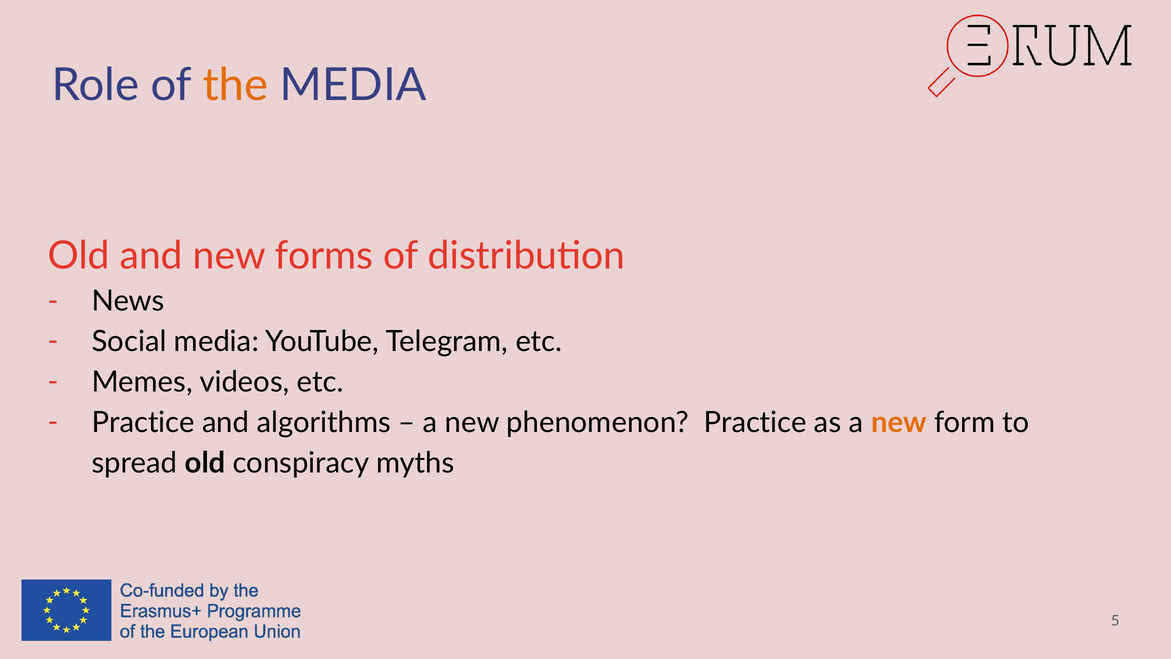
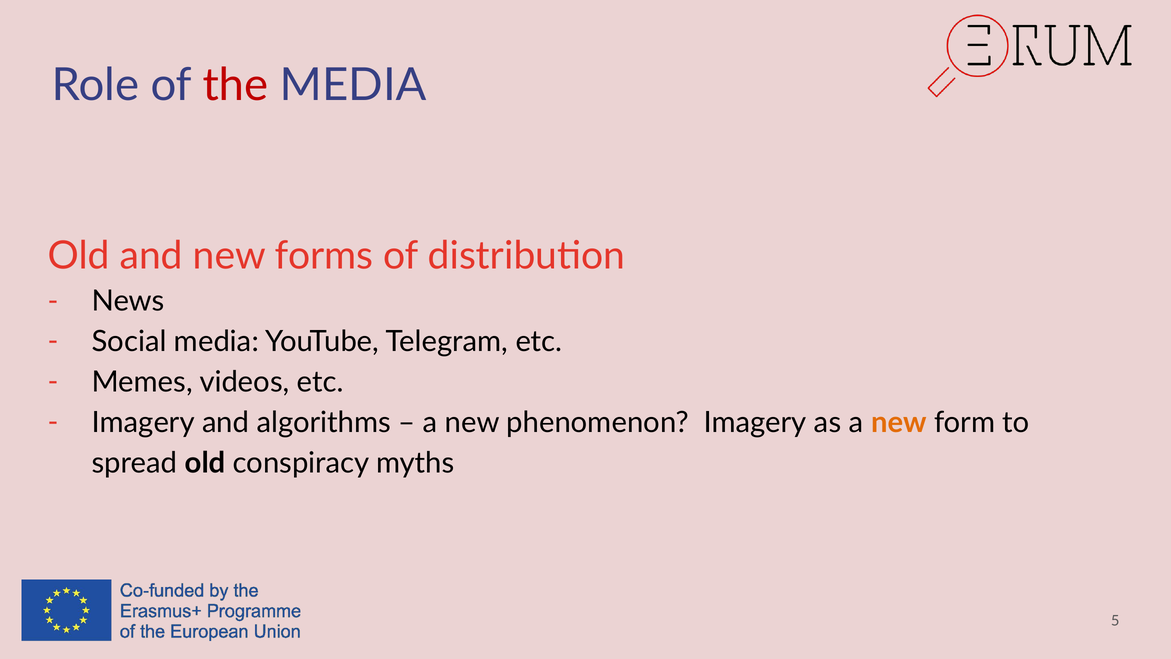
the colour: orange -> red (236, 85)
Practice: Practice -> Imagery (143, 422)
phenomenon Practice: Practice -> Imagery (755, 422)
